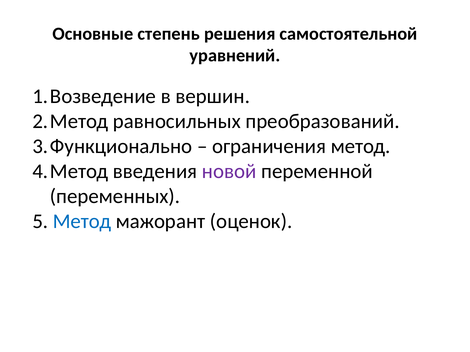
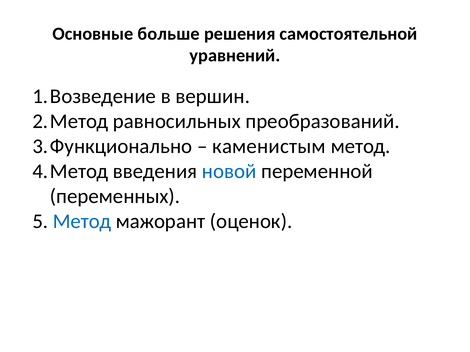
степень: степень -> больше (169, 34)
ограничения: ограничения -> каменистым (269, 146)
новой colour: purple -> blue (229, 172)
